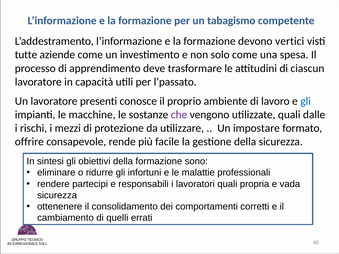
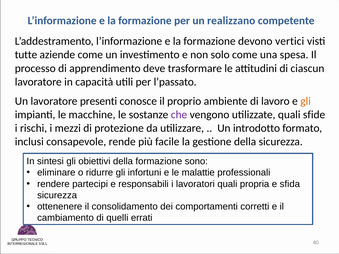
tabagismo: tabagismo -> realizzano (231, 21)
gli colour: blue -> orange (306, 101)
dalle: dalle -> sfide (314, 115)
impostare: impostare -> introdotto (256, 128)
offrire: offrire -> inclusi (29, 142)
vada: vada -> sfida (290, 184)
